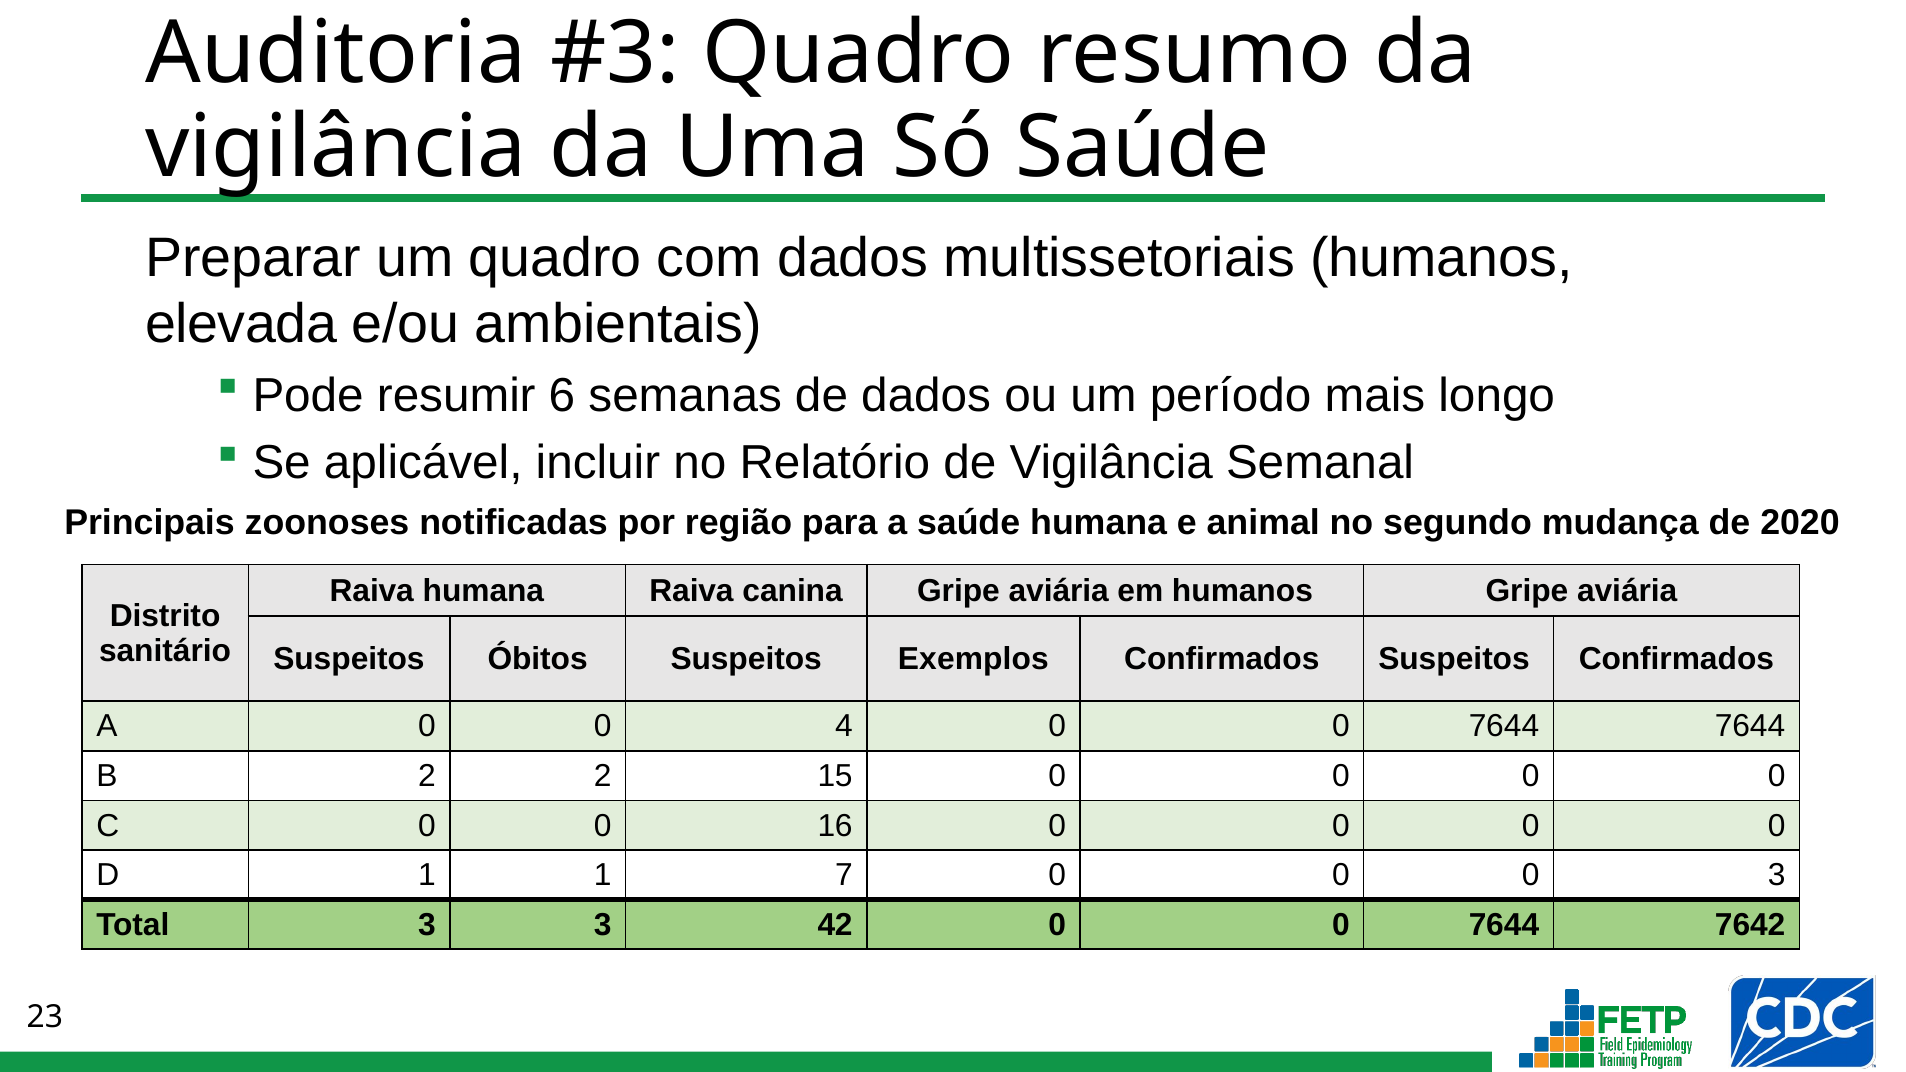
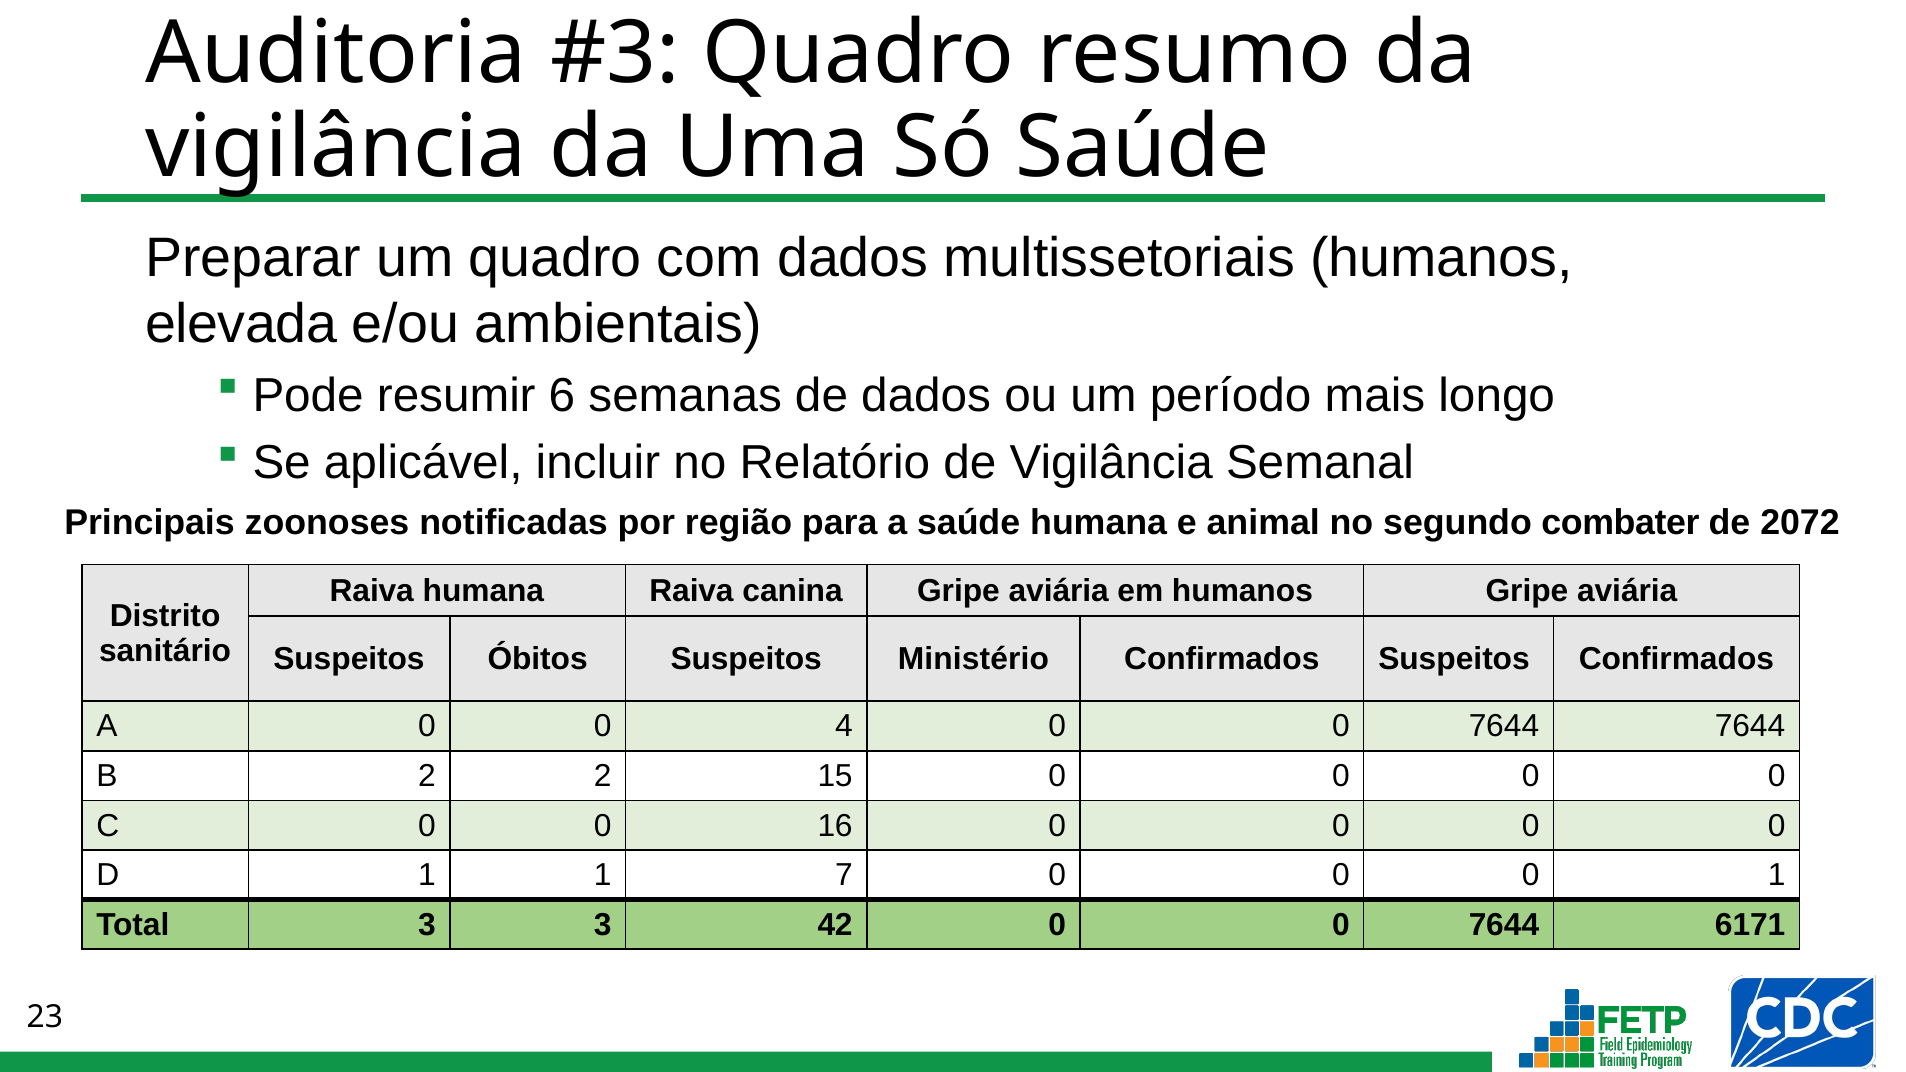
mudança: mudança -> combater (1620, 523)
2020: 2020 -> 2072 (1800, 523)
Exemplos: Exemplos -> Ministério (973, 659)
0 3: 3 -> 1 (1777, 875)
7642: 7642 -> 6171 (1750, 925)
